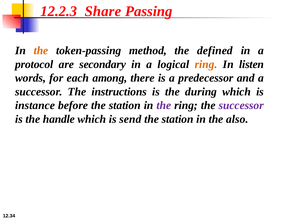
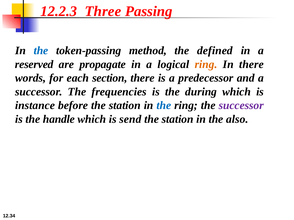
Share: Share -> Three (103, 11)
the colour: orange -> blue (41, 51)
protocol: protocol -> reserved (34, 64)
secondary: secondary -> propagate (103, 64)
In listen: listen -> there (251, 64)
among: among -> section (110, 78)
instructions: instructions -> frequencies (119, 92)
the colour: purple -> blue (164, 106)
